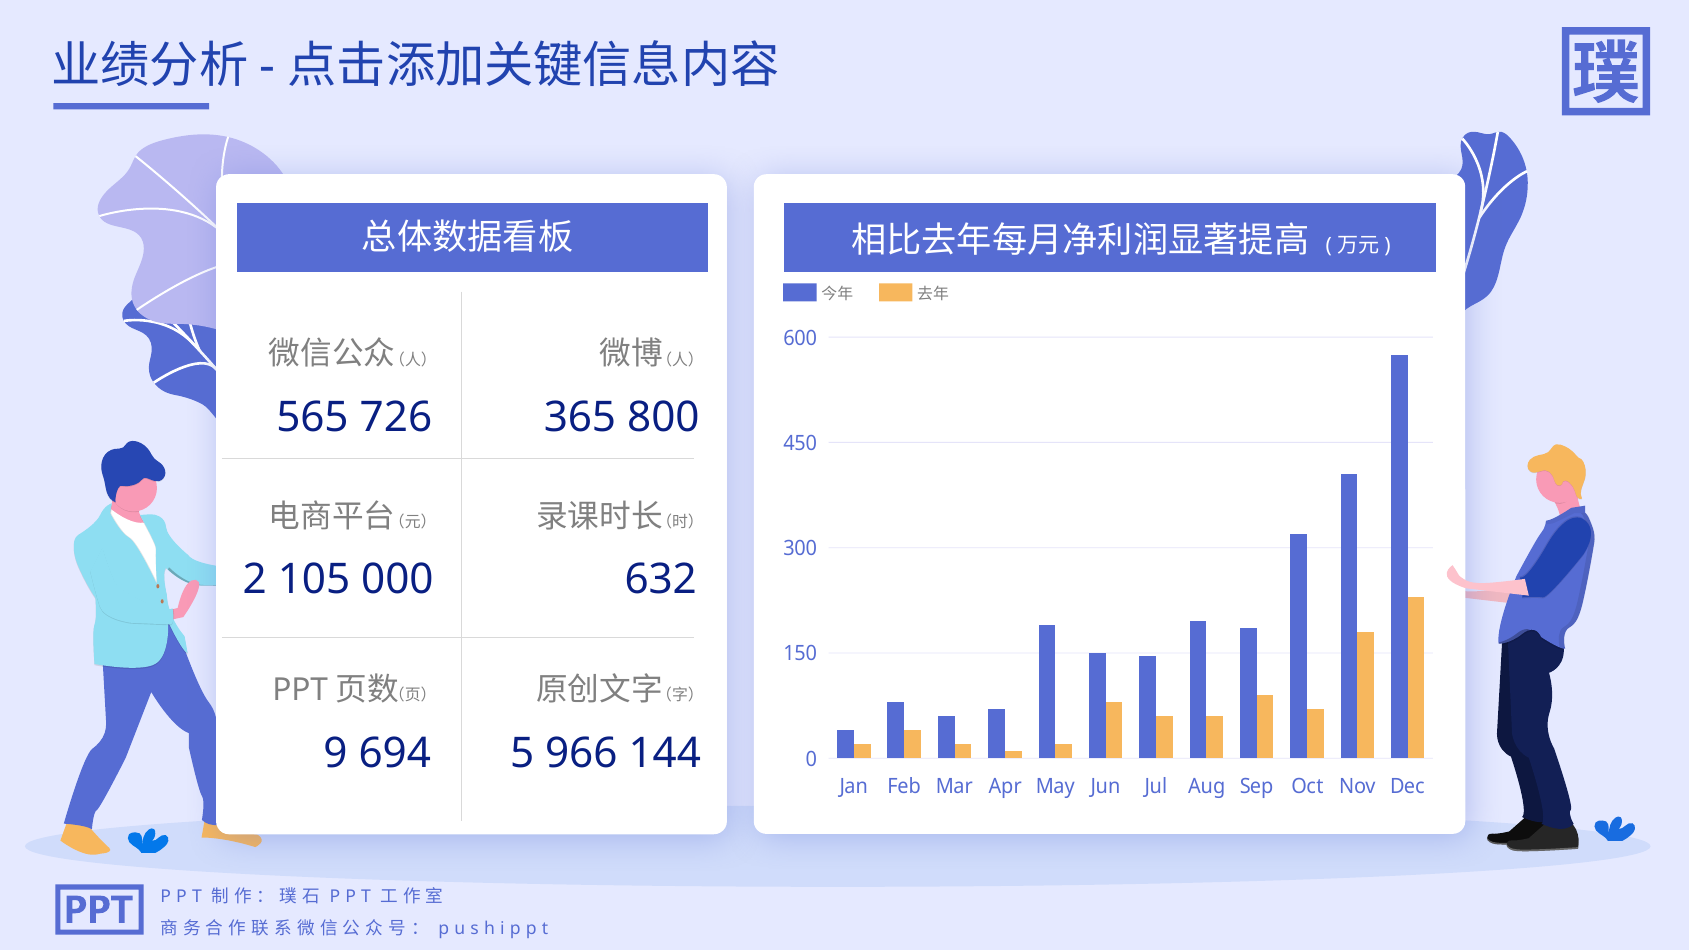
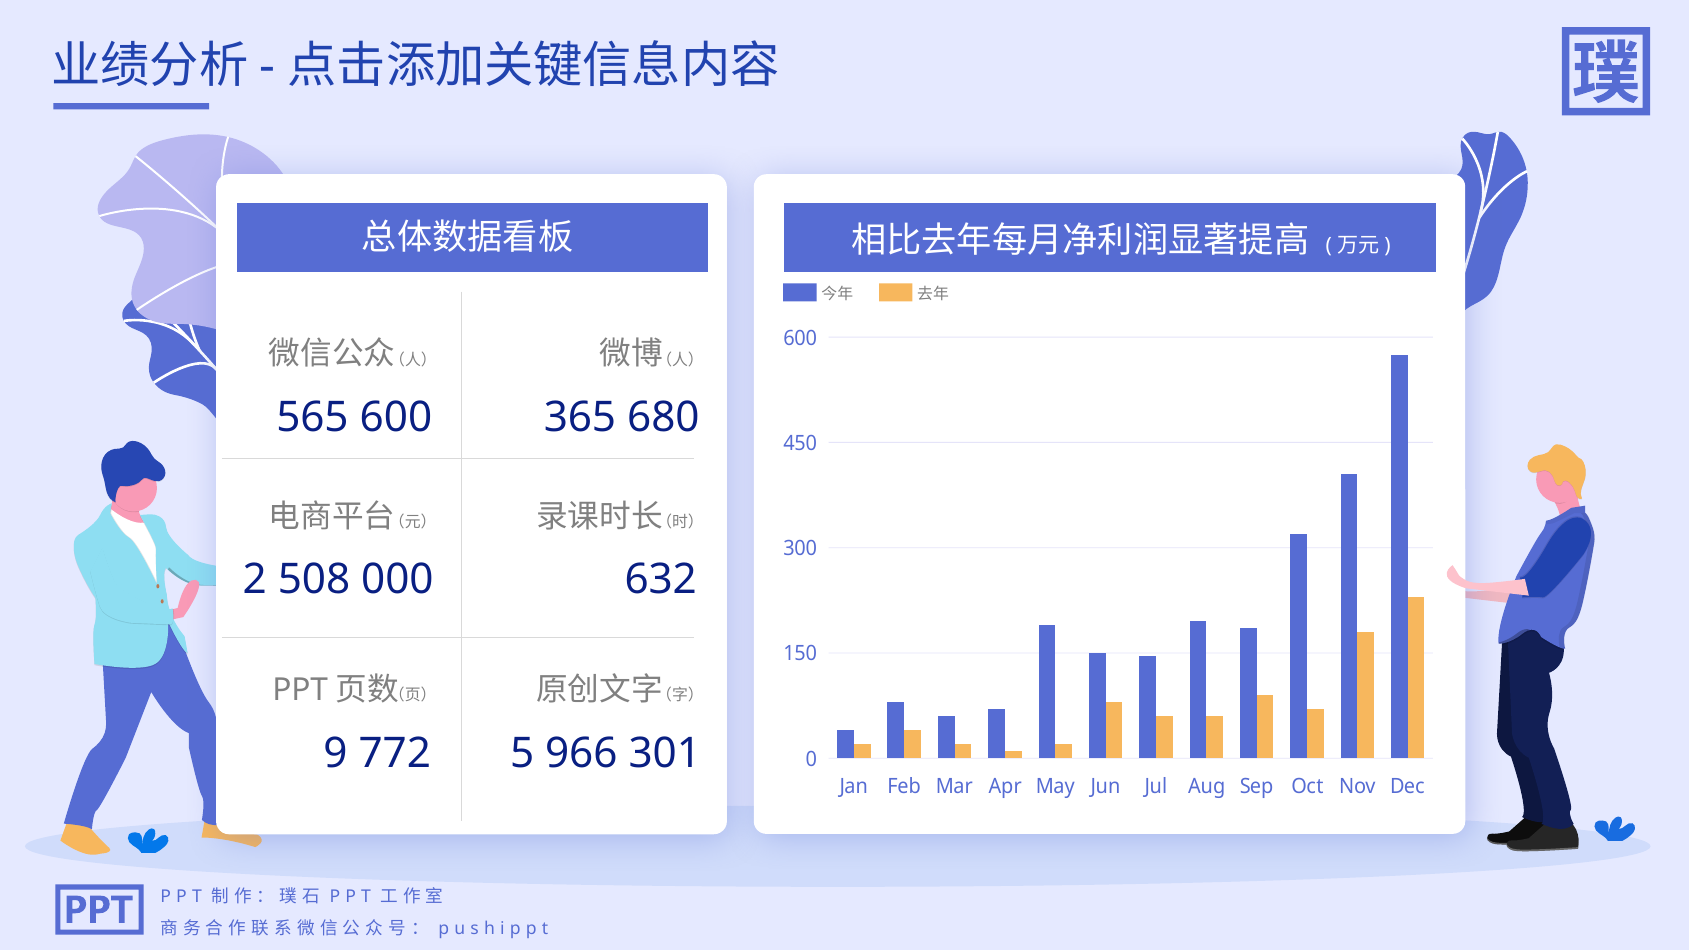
565 726: 726 -> 600 (396, 417)
800: 800 -> 680 (663, 417)
105: 105 -> 508 (314, 580)
694: 694 -> 772 (395, 753)
144: 144 -> 301 (665, 753)
